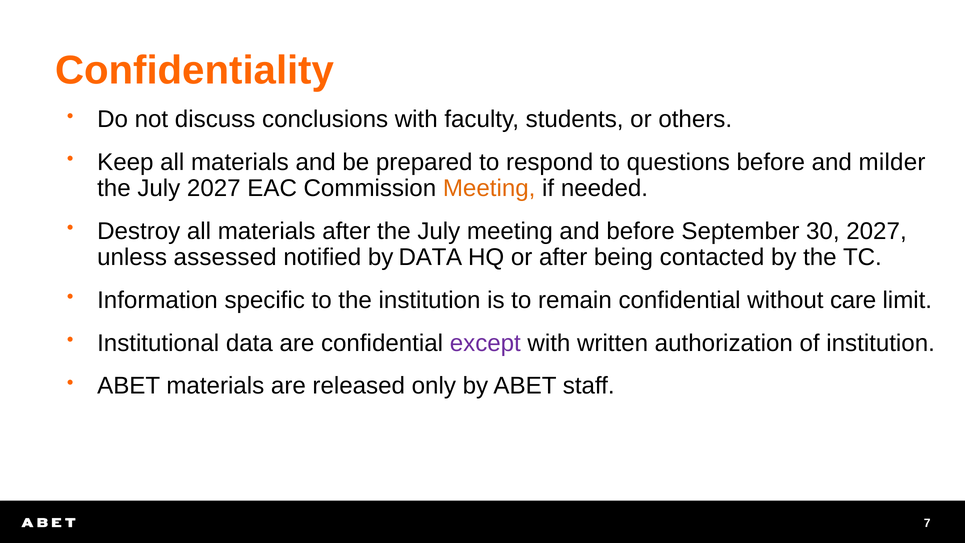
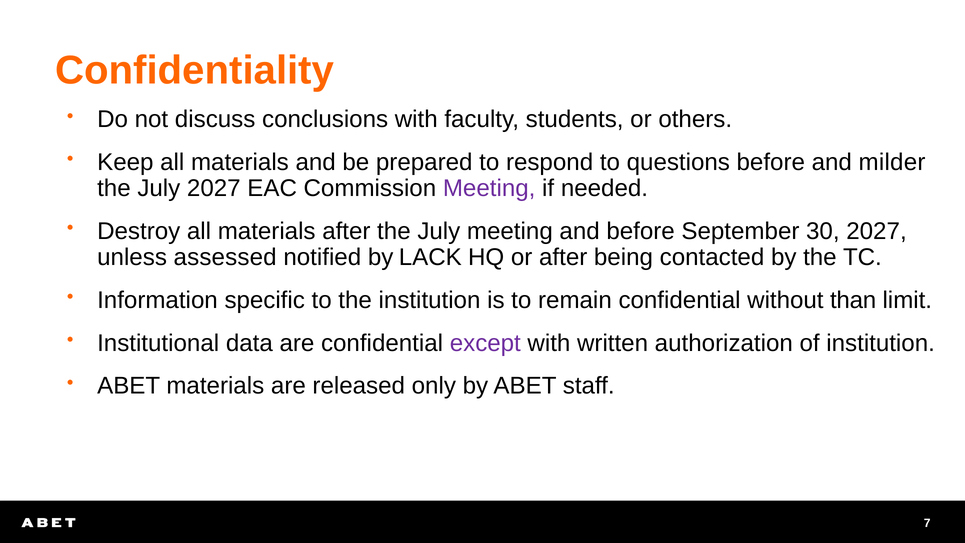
Meeting colour: orange -> purple (489, 188)
by DATA: DATA -> LACK (430, 257)
care: care -> than (853, 300)
